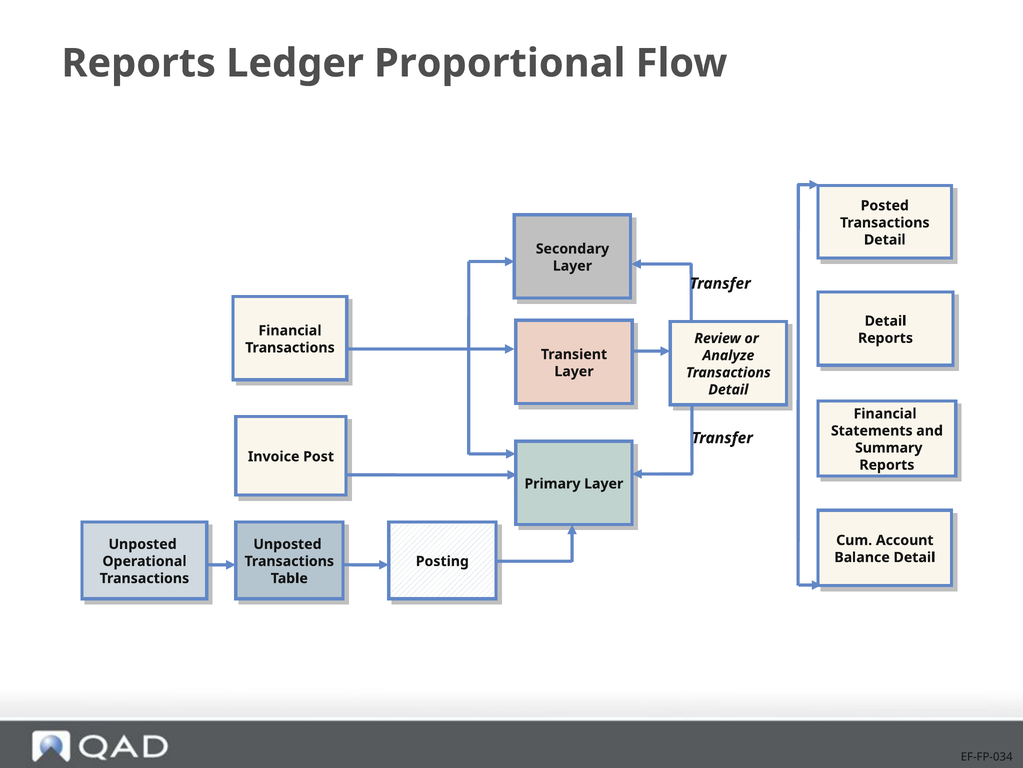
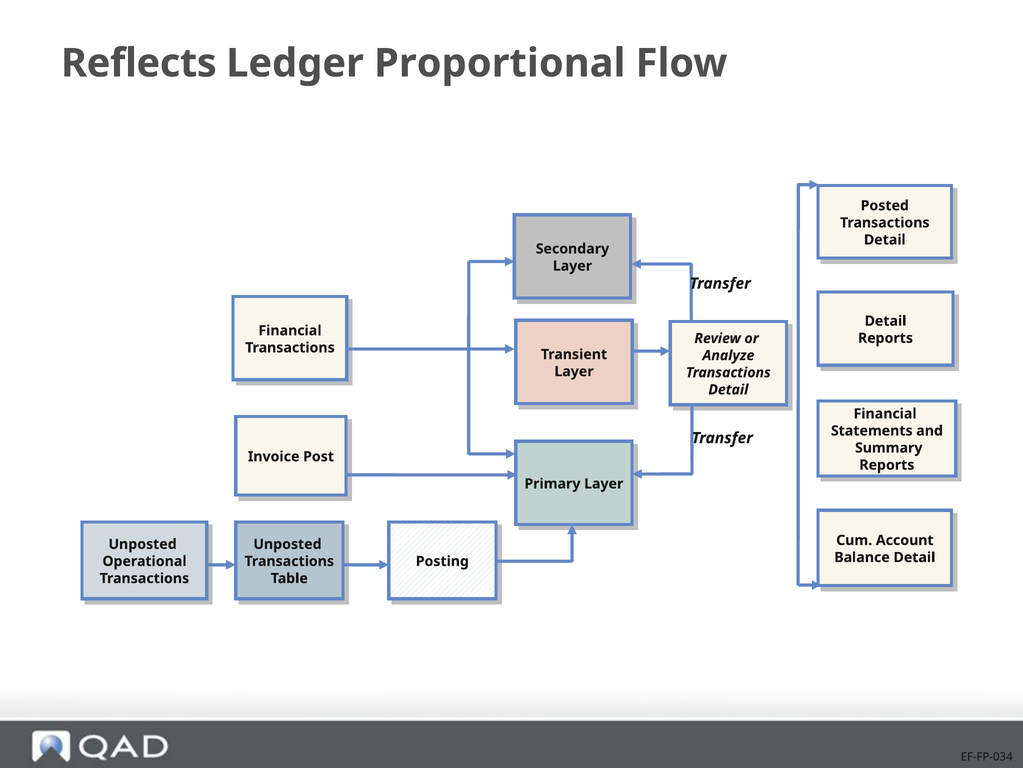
Reports: Reports -> Reflects (139, 63)
